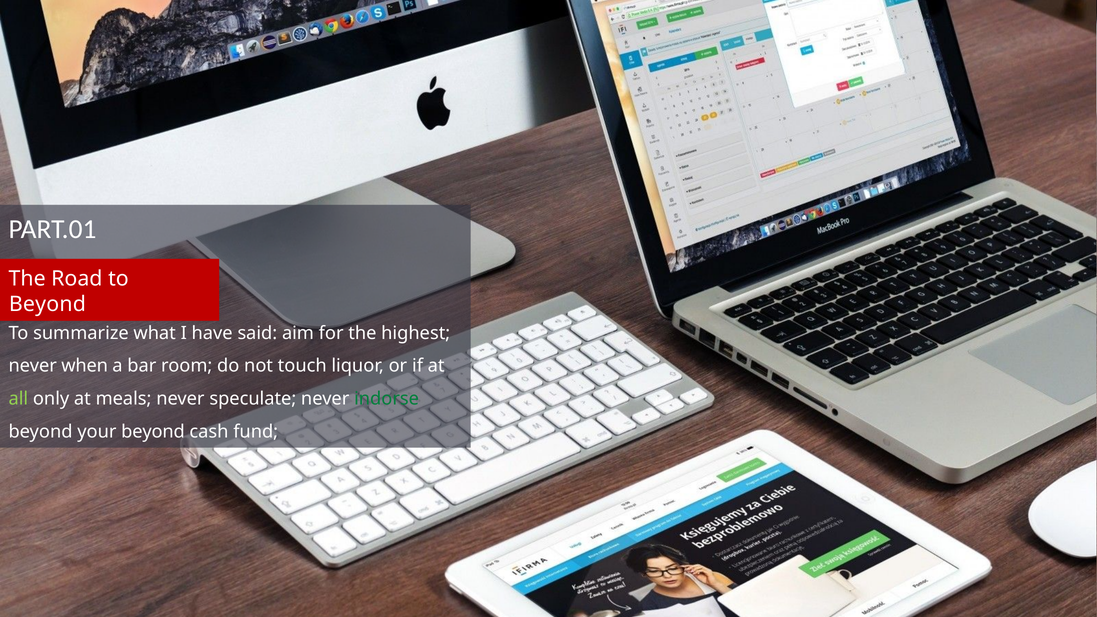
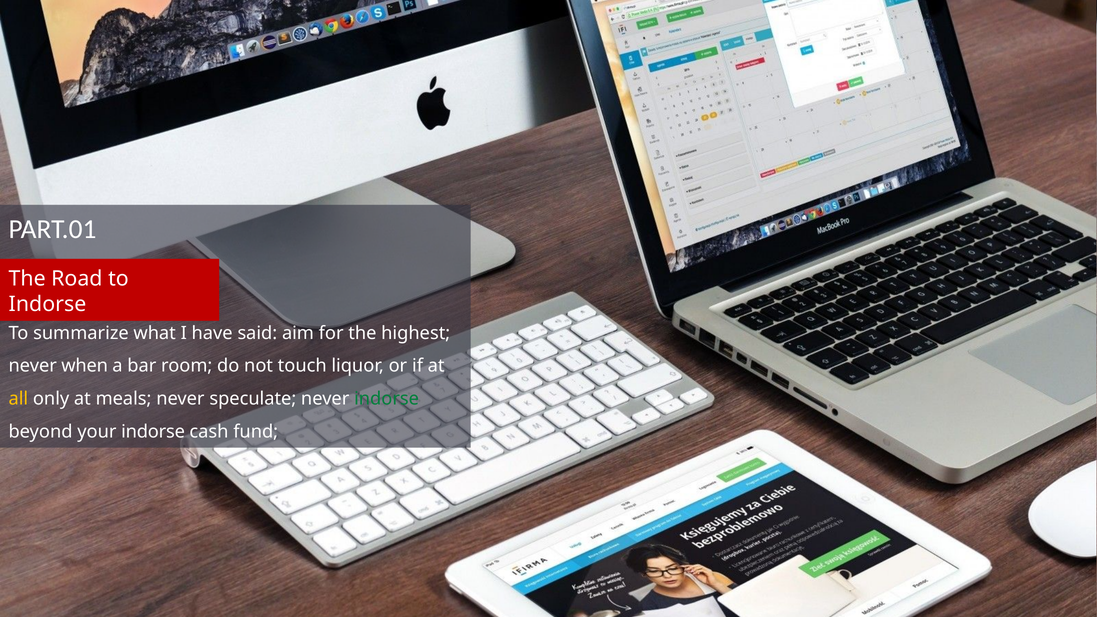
Beyond: Beyond -> Indorse (47, 304)
all colour: light green -> yellow (18, 399)
your beyond: beyond -> indorse (153, 432)
